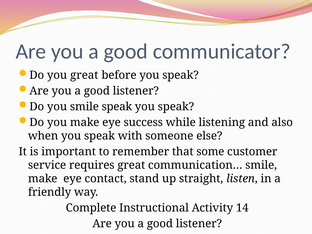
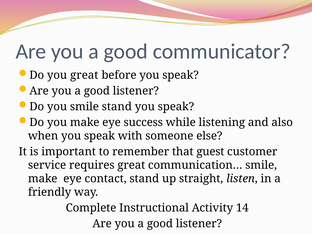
smile speak: speak -> stand (117, 107)
some: some -> guest (210, 152)
